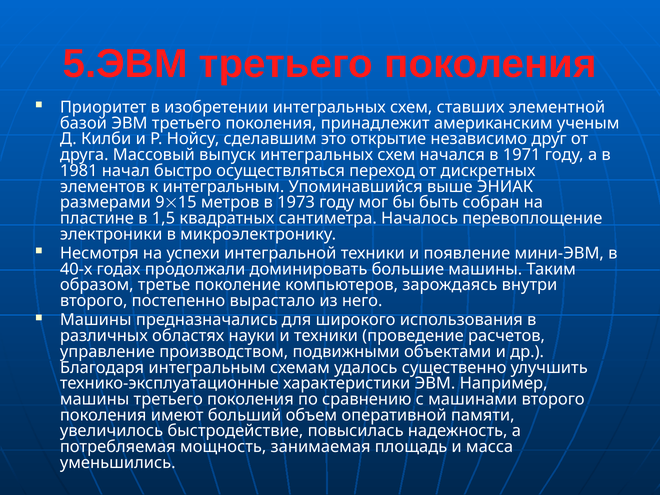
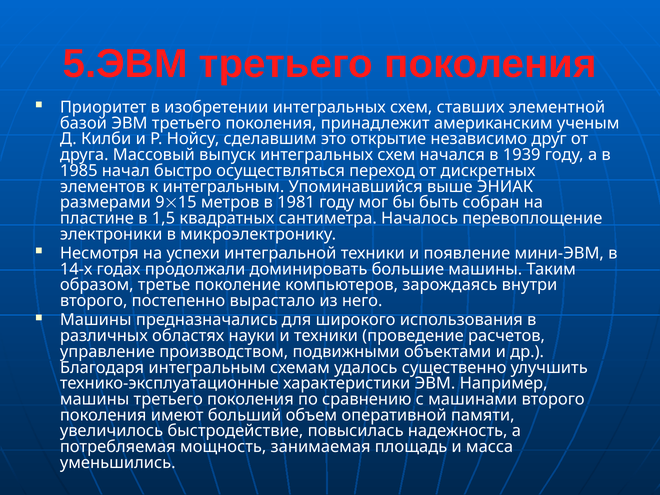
1971: 1971 -> 1939 (522, 155)
1981: 1981 -> 1985 (79, 171)
1973: 1973 -> 1981 (296, 202)
40-х: 40-х -> 14-х (76, 269)
